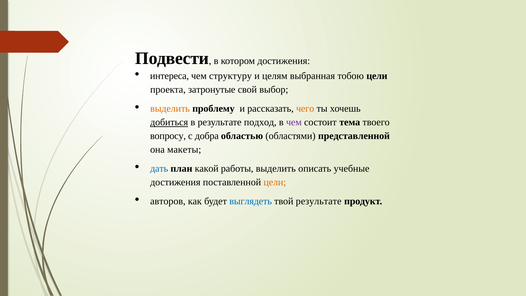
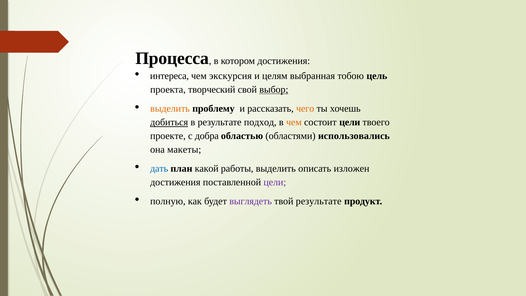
Подвести: Подвести -> Процесса (172, 58)
структуру: структуру -> экскурсия (230, 76)
тобою цели: цели -> цель (377, 76)
затронутые: затронутые -> творческий (212, 90)
выбор underline: none -> present (274, 90)
чем colour: purple -> orange (294, 122)
состоит тема: тема -> цели (350, 122)
вопросу: вопросу -> проекте (168, 136)
представленной: представленной -> использовались (354, 136)
учебные: учебные -> изложен (352, 169)
цели colour: orange -> purple (275, 182)
авторов: авторов -> полную (168, 201)
выглядеть colour: blue -> purple (251, 201)
